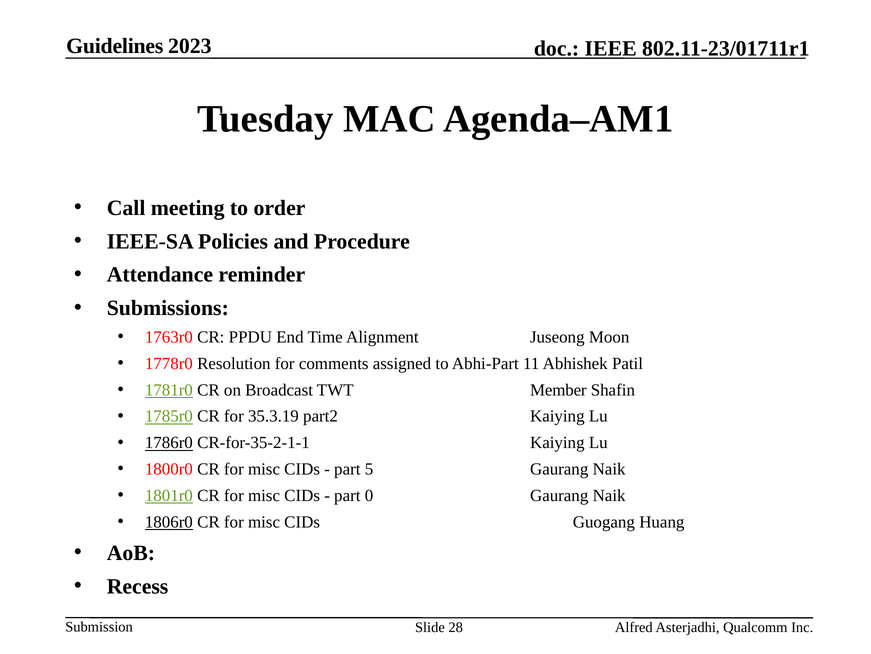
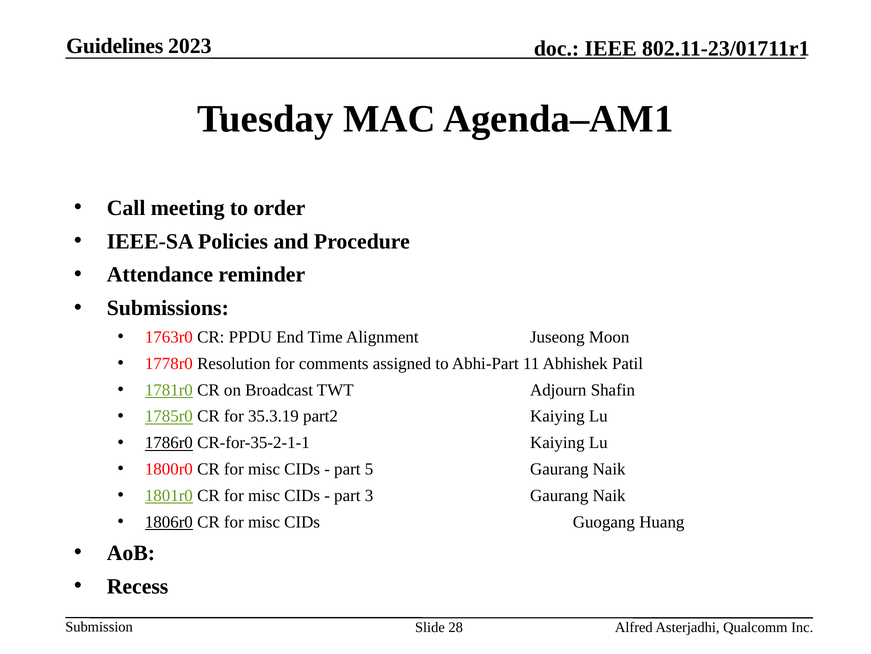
Member: Member -> Adjourn (558, 390)
0: 0 -> 3 (369, 495)
